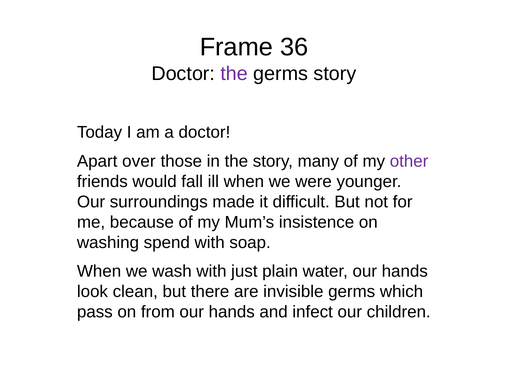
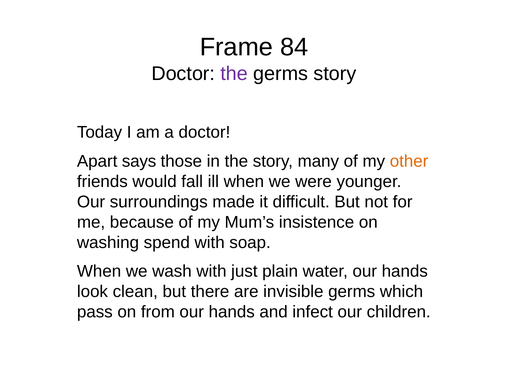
36: 36 -> 84 (294, 47)
over: over -> says (139, 161)
other colour: purple -> orange (409, 161)
